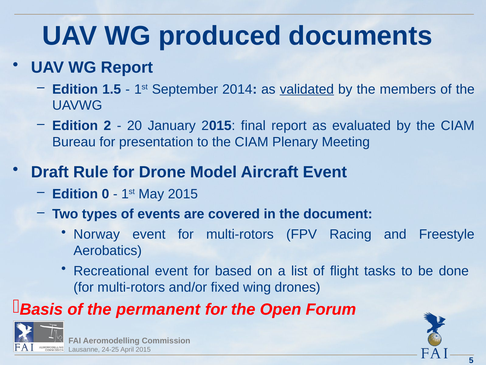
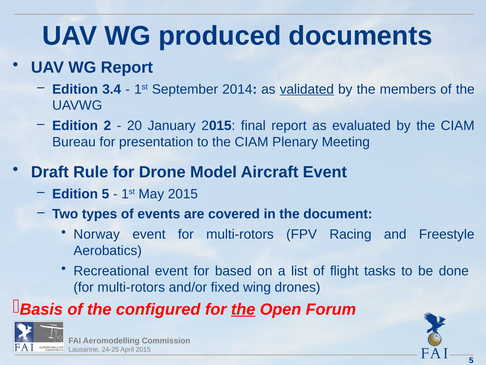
1.5: 1.5 -> 3.4 (112, 89)
Edition 0: 0 -> 5 (105, 194)
permanent: permanent -> configured (158, 309)
the underline: none -> present (243, 309)
